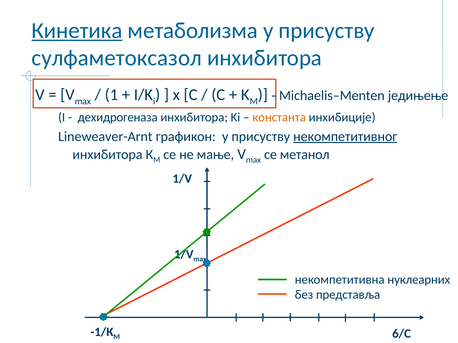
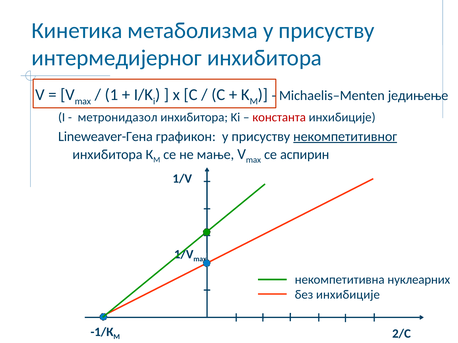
Кинетика underline: present -> none (77, 31)
сулфаметоксазол: сулфаметоксазол -> интермедијерног (117, 58)
дехидрогеназа: дехидрогеназа -> метронидазол (118, 118)
константа colour: orange -> red (279, 118)
Lineweaver-Arnt: Lineweaver-Arnt -> Lineweaver-Гена (105, 137)
метанол: метанол -> аспирин (305, 155)
без представља: представља -> инхибиције (348, 295)
6/C: 6/C -> 2/C (402, 334)
